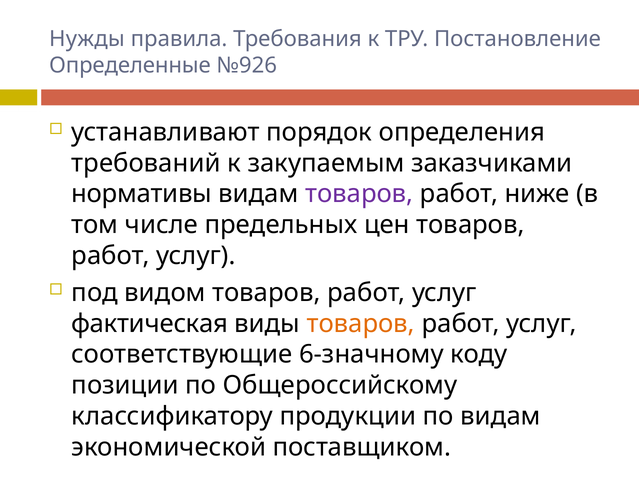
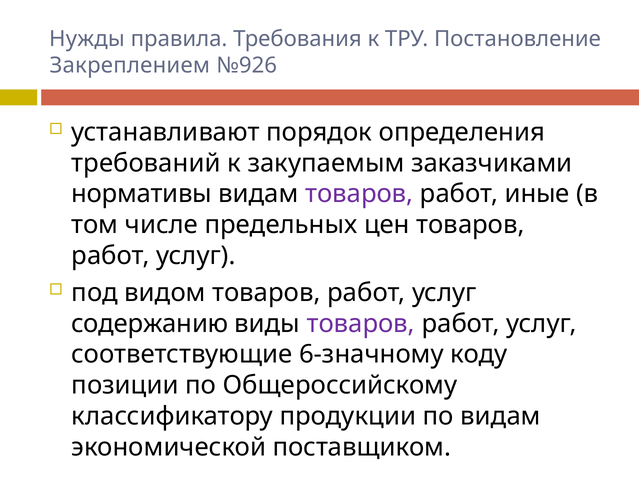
Определенные: Определенные -> Закреплением (130, 65)
ниже: ниже -> иные (537, 194)
фактическая: фактическая -> содержанию (150, 324)
товаров colour: orange -> purple (361, 324)
